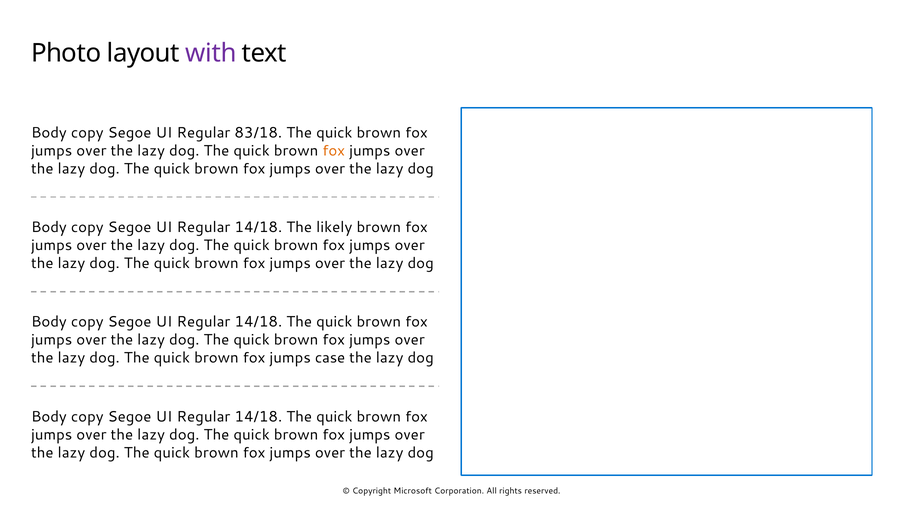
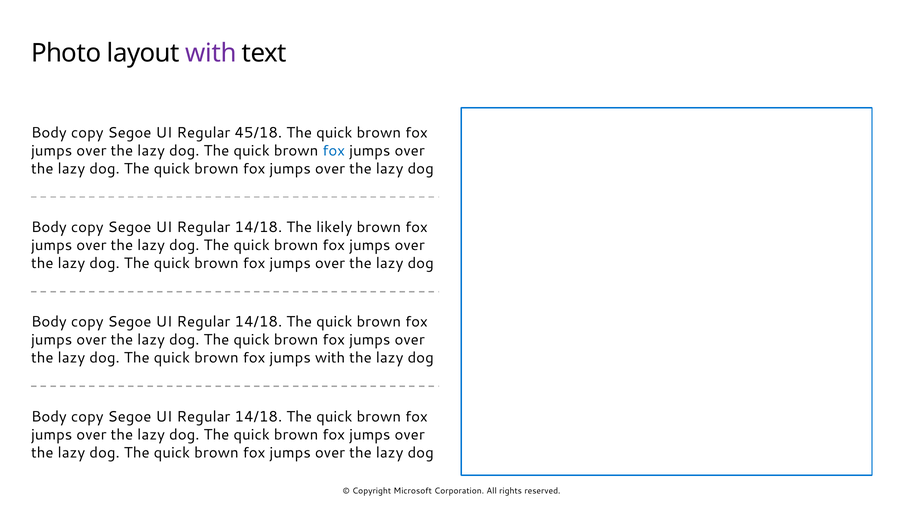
83/18: 83/18 -> 45/18 (258, 133)
fox colour: orange -> blue (334, 151)
jumps case: case -> with (330, 358)
